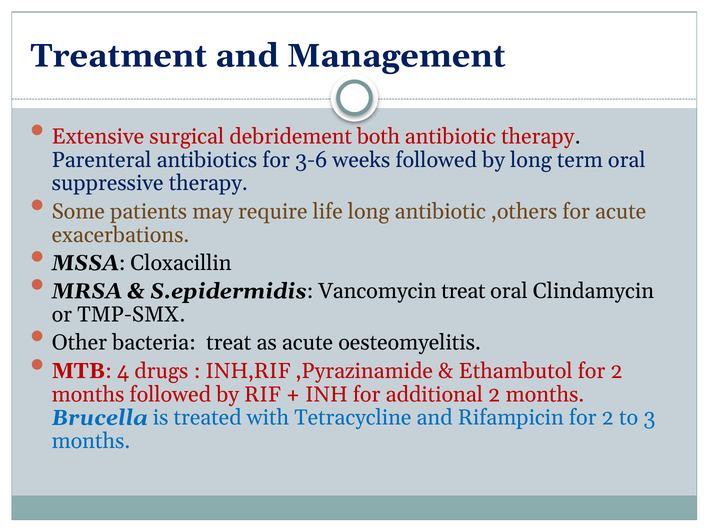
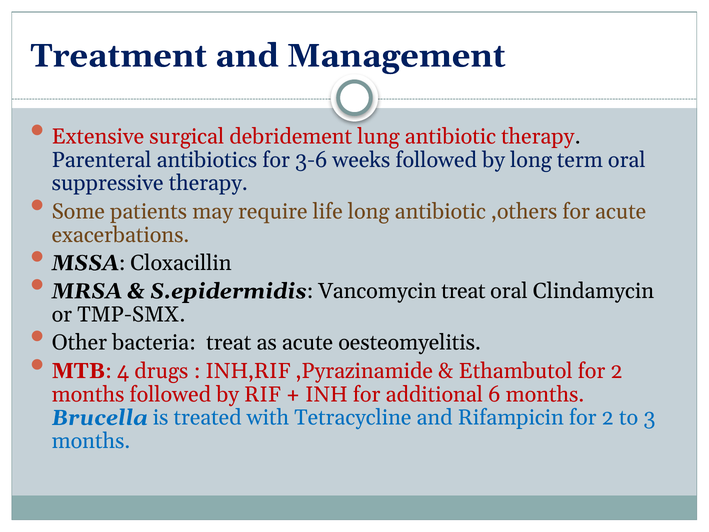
both: both -> lung (378, 136)
additional 2: 2 -> 6 (494, 394)
